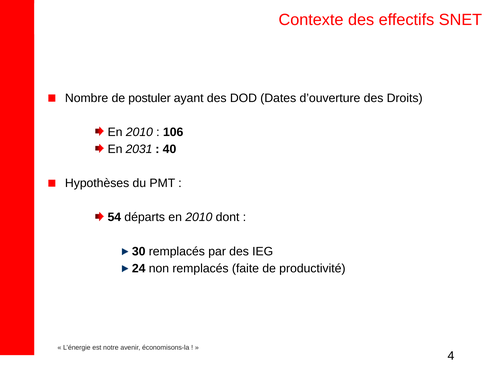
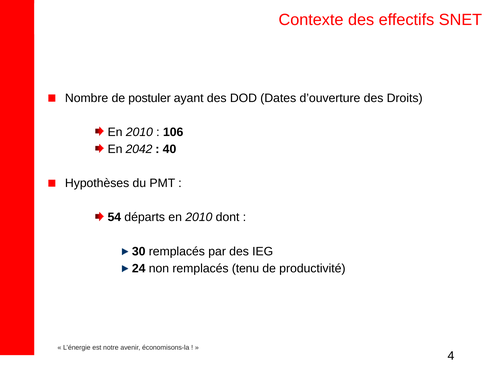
2031: 2031 -> 2042 (139, 149)
faite: faite -> tenu (246, 269)
